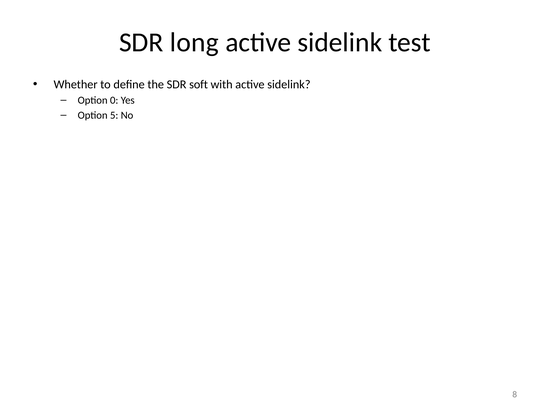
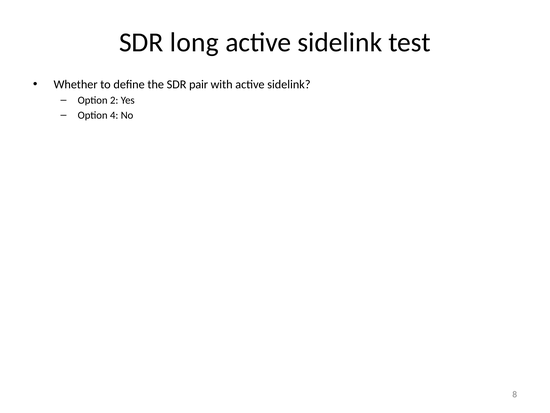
soft: soft -> pair (199, 84)
0: 0 -> 2 (114, 100)
5: 5 -> 4 (114, 115)
